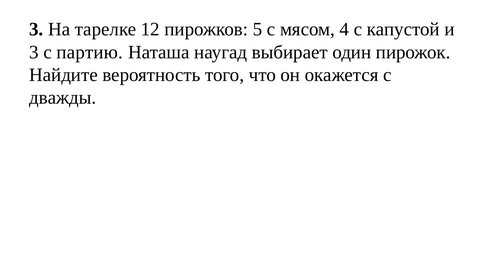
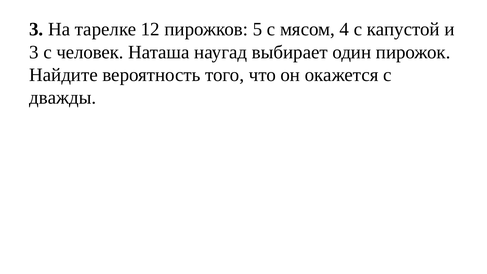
партию: партию -> человек (90, 52)
